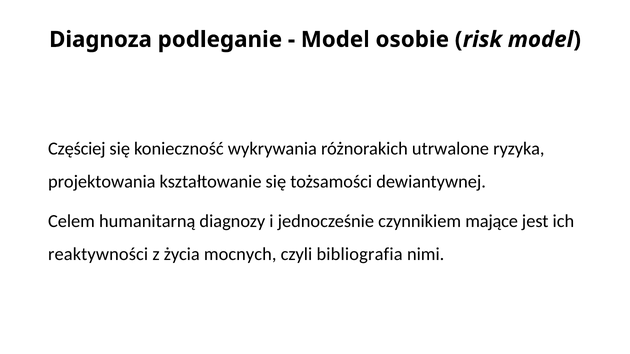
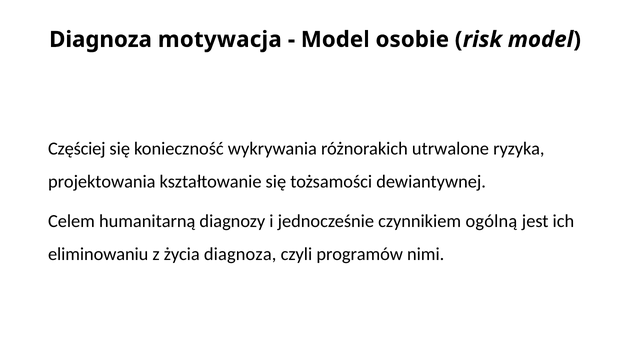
podleganie: podleganie -> motywacja (220, 40)
mające: mające -> ogólną (491, 221)
reaktywności: reaktywności -> eliminowaniu (98, 255)
życia mocnych: mocnych -> diagnoza (240, 255)
bibliografia: bibliografia -> programów (360, 255)
